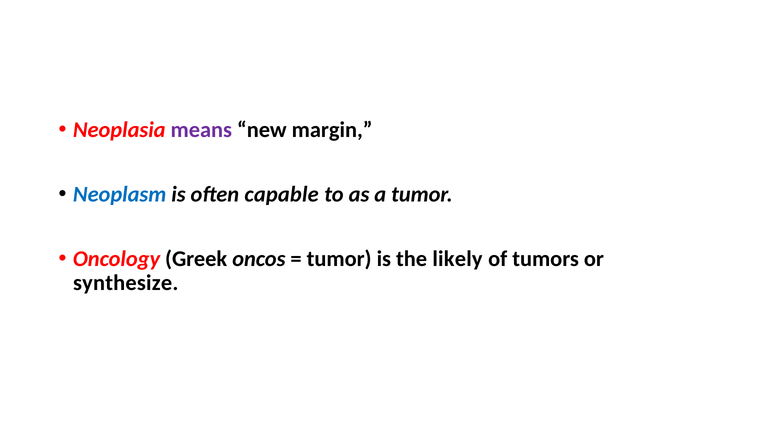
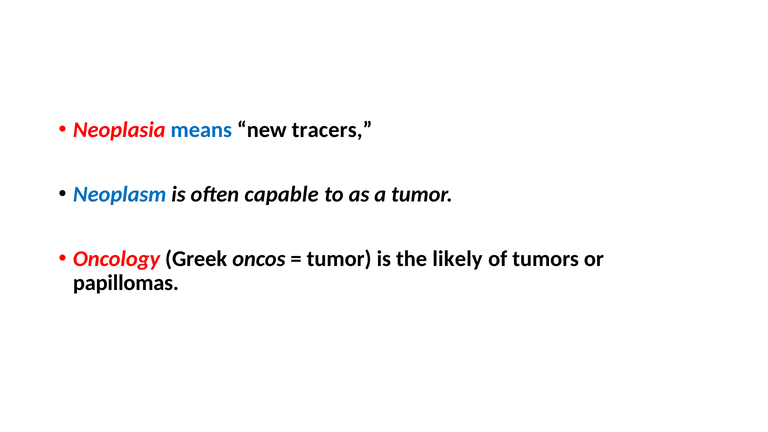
means colour: purple -> blue (201, 130)
margin: margin -> tracers (332, 130)
synthesize: synthesize -> papillomas (126, 283)
